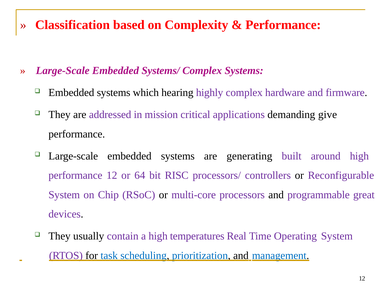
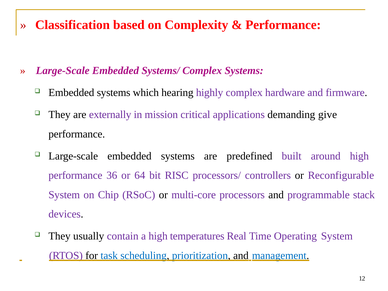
addressed: addressed -> externally (110, 115)
generating: generating -> predefined (249, 156)
performance 12: 12 -> 36 (112, 175)
great: great -> stack (364, 195)
